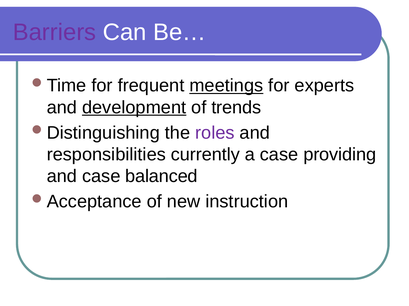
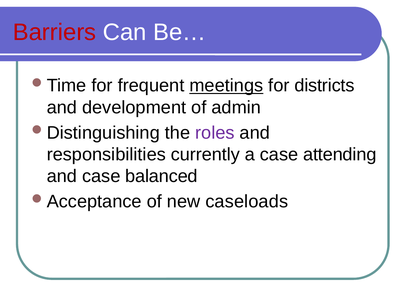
Barriers colour: purple -> red (55, 32)
experts: experts -> districts (325, 86)
development underline: present -> none (134, 108)
trends: trends -> admin (236, 108)
providing: providing -> attending (340, 155)
instruction: instruction -> caseloads (247, 202)
